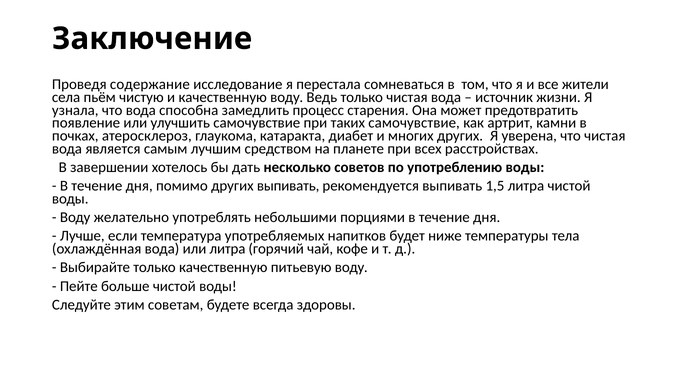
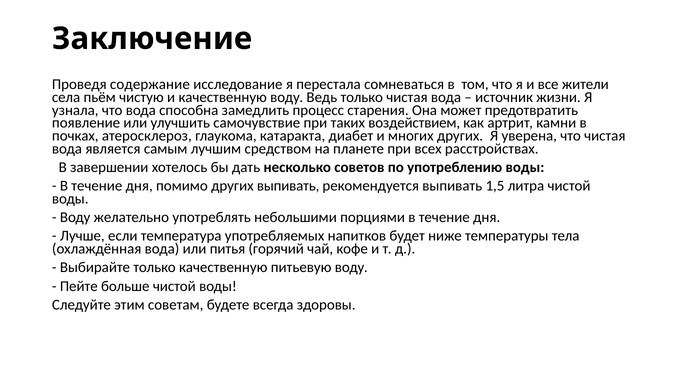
таких самочувствие: самочувствие -> воздействием (414, 123)
или литра: литра -> питья (227, 249)
